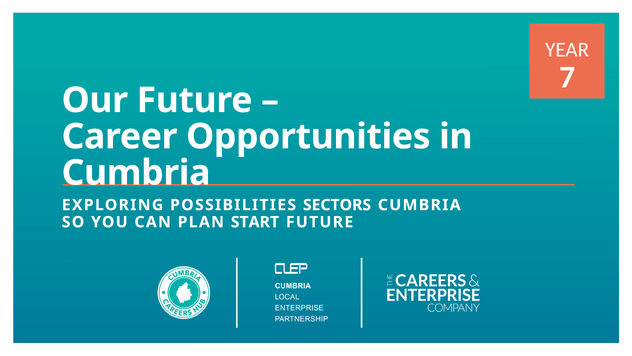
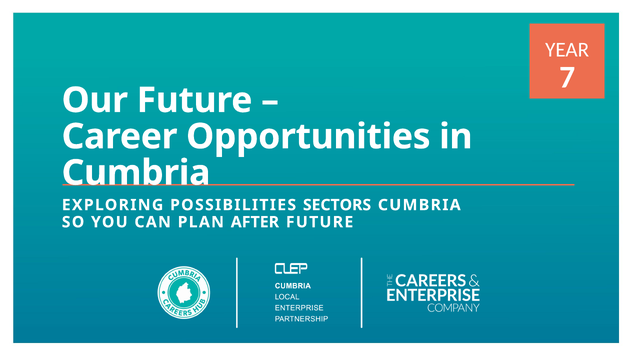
START: START -> AFTER (255, 222)
